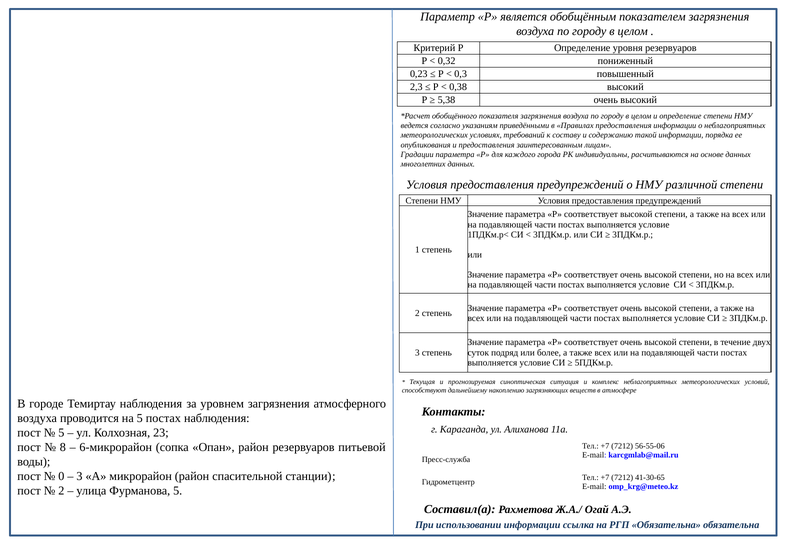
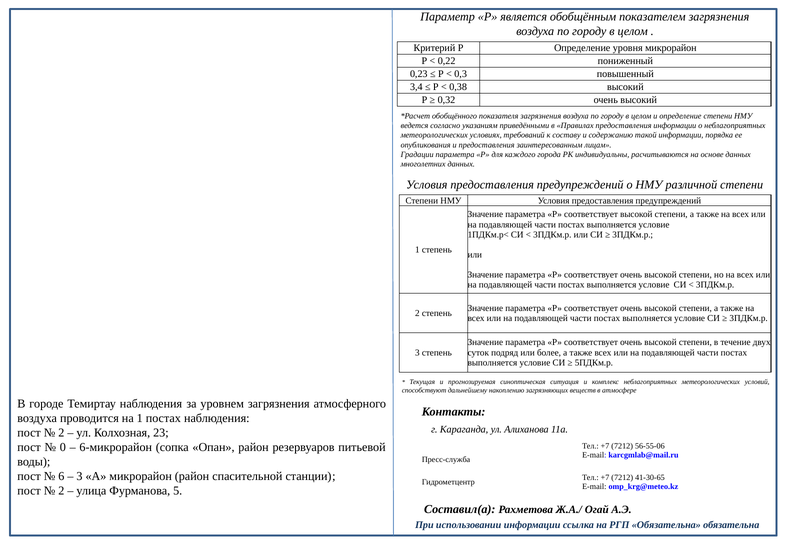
уровня резервуаров: резервуаров -> микрорайон (671, 48)
0,32: 0,32 -> 0,22 (447, 61)
2,3: 2,3 -> 3,4 (416, 87)
5,38: 5,38 -> 0,32 (446, 100)
на 5: 5 -> 1 (140, 418)
5: 5 -> 2 (61, 433)
8: 8 -> 0 (63, 447)
0: 0 -> 6 (61, 476)
